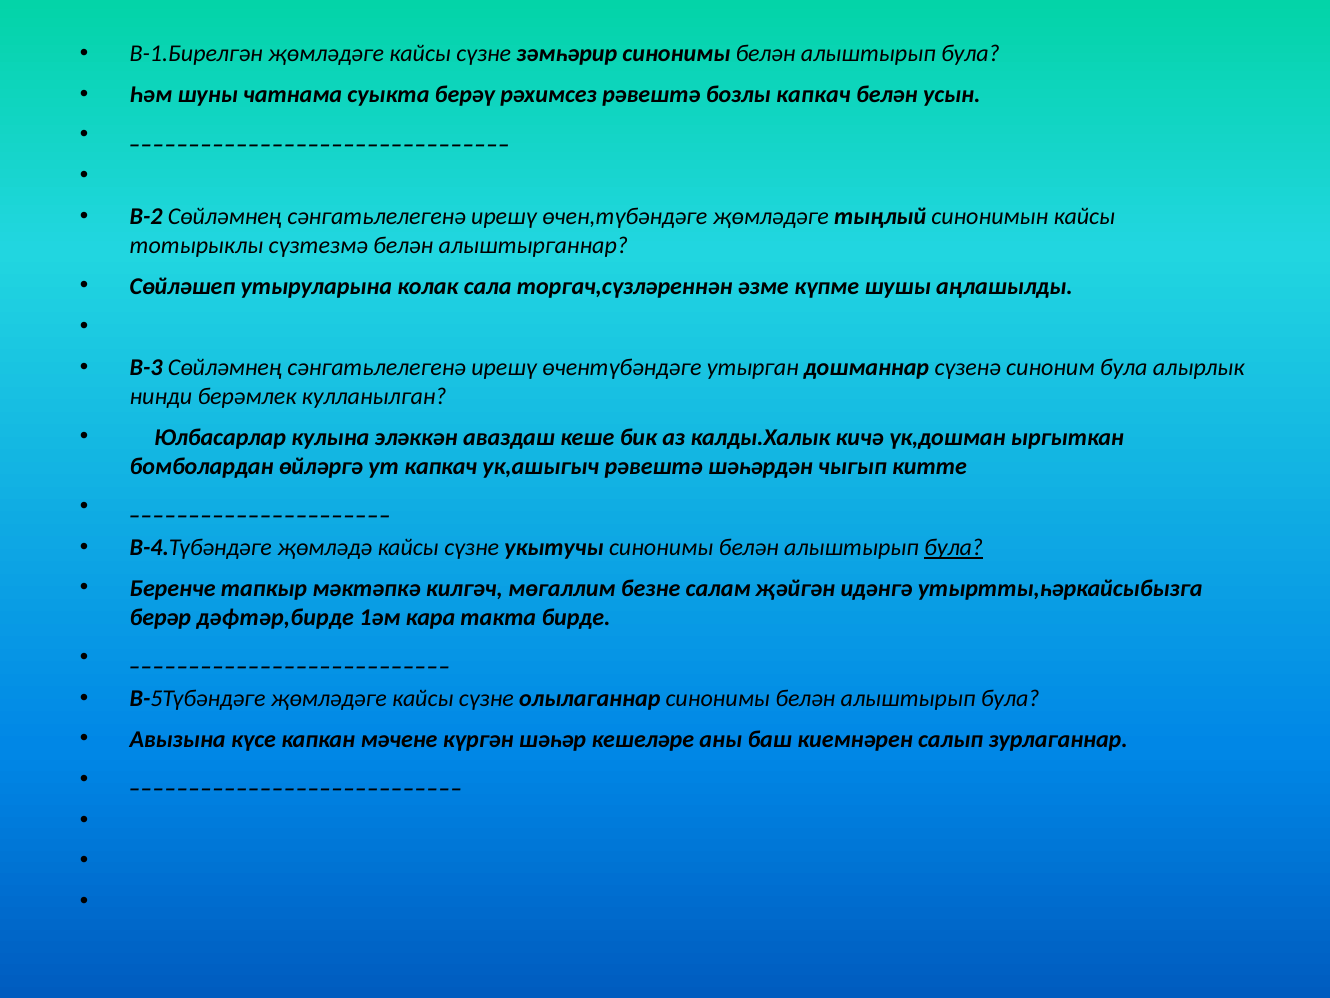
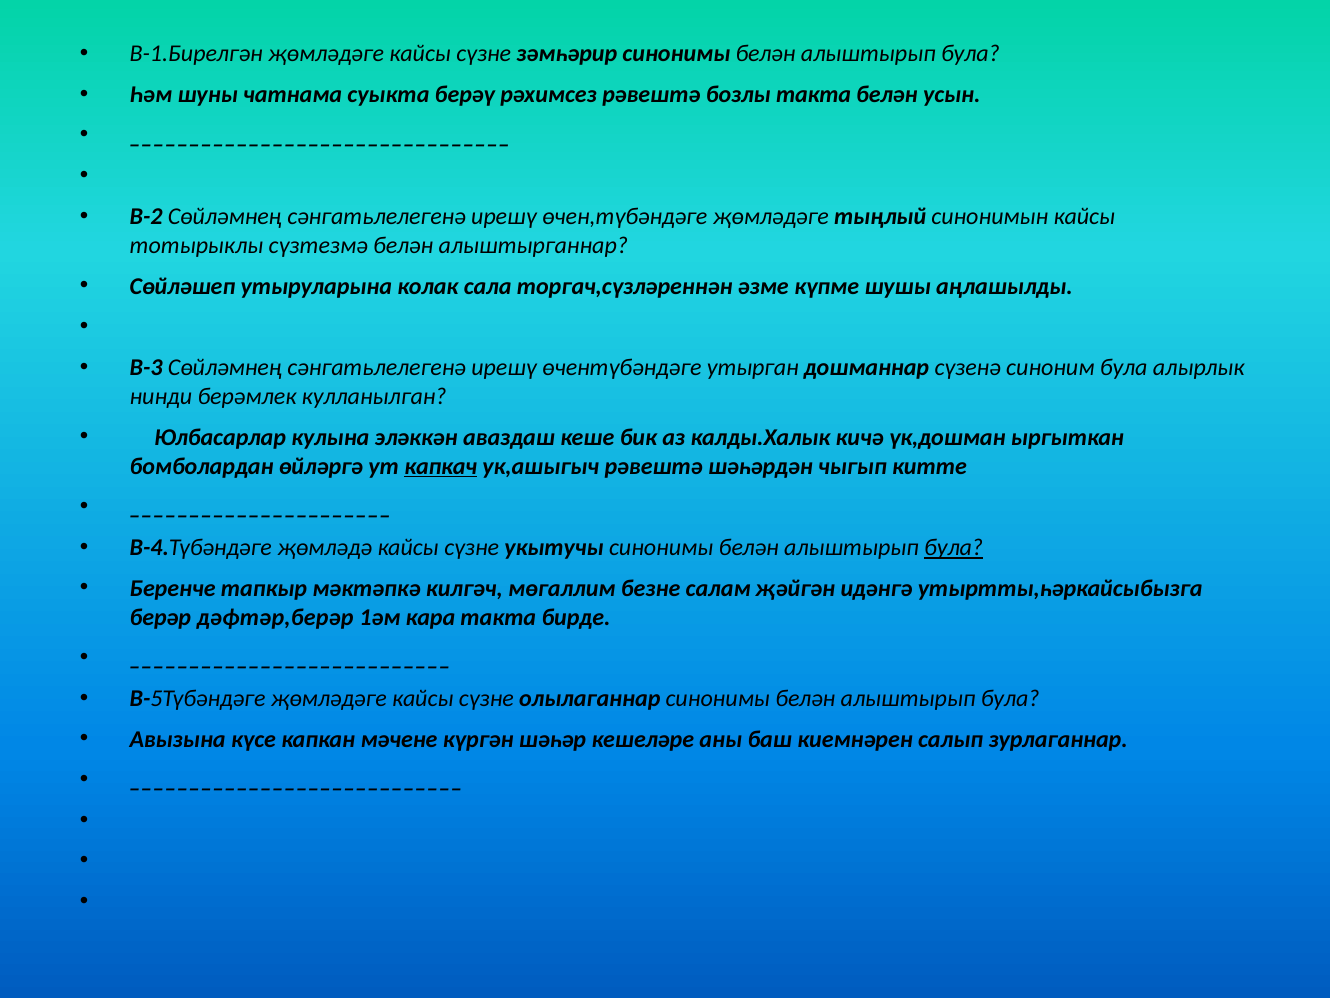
бозлы капкач: капкач -> такта (814, 95)
капкач underline: none -> present (441, 466)
дәфтәр,бирде: дәфтәр,бирде -> дәфтәр,берәр (275, 617)
